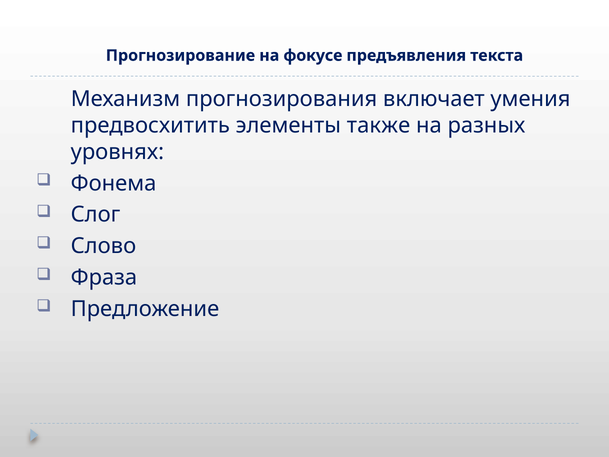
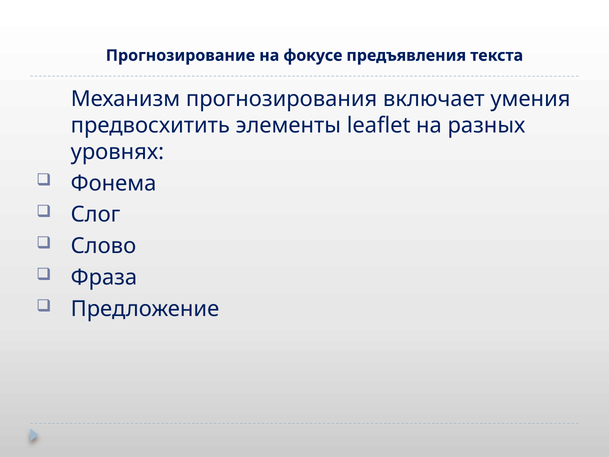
также: также -> leaflet (379, 125)
